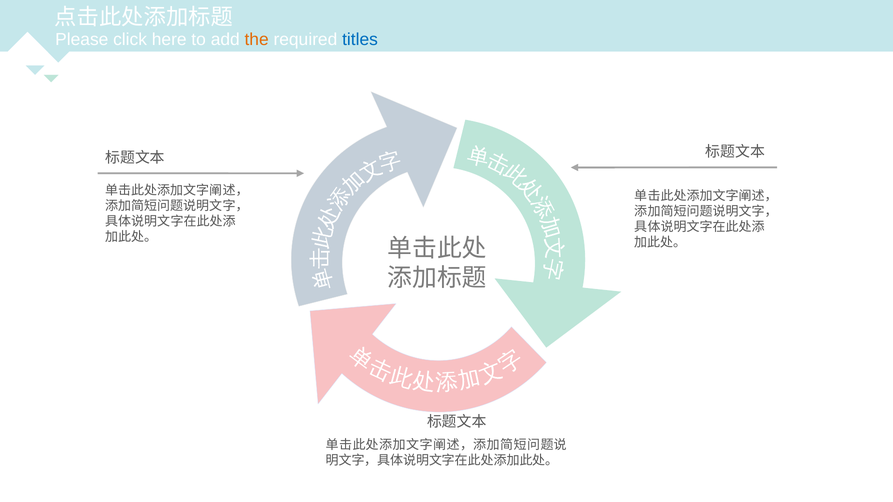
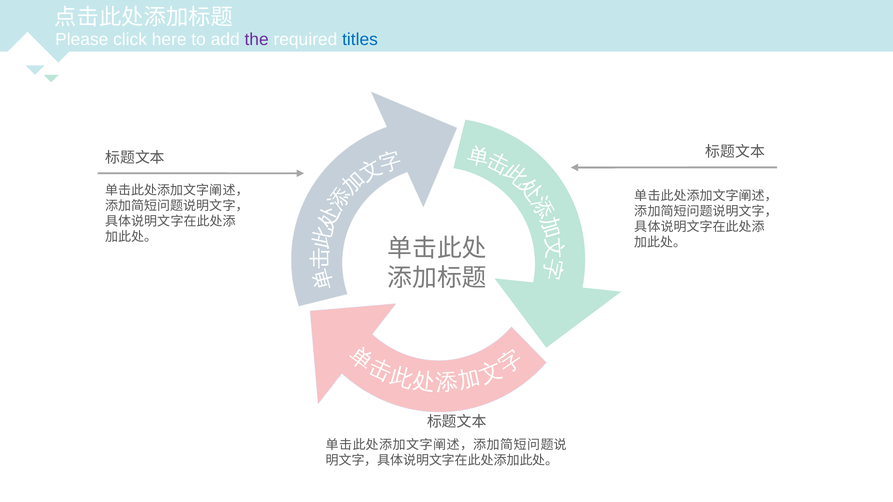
the colour: orange -> purple (257, 39)
